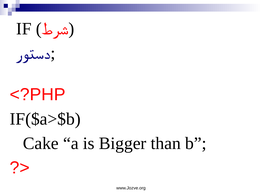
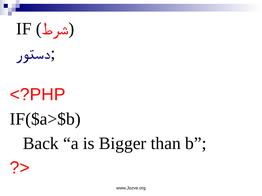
Cake: Cake -> Back (41, 144)
